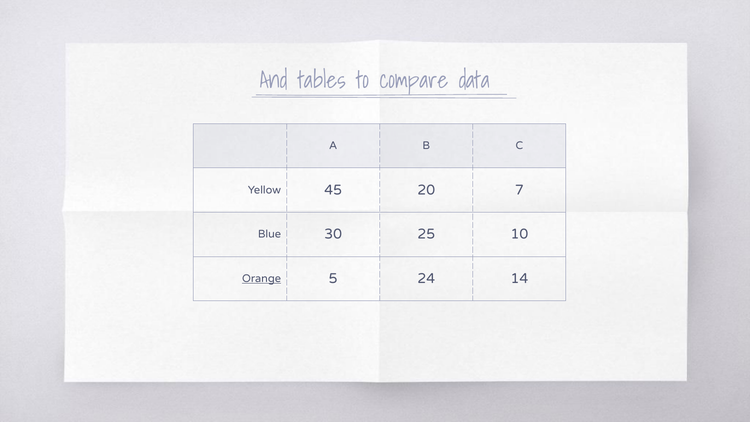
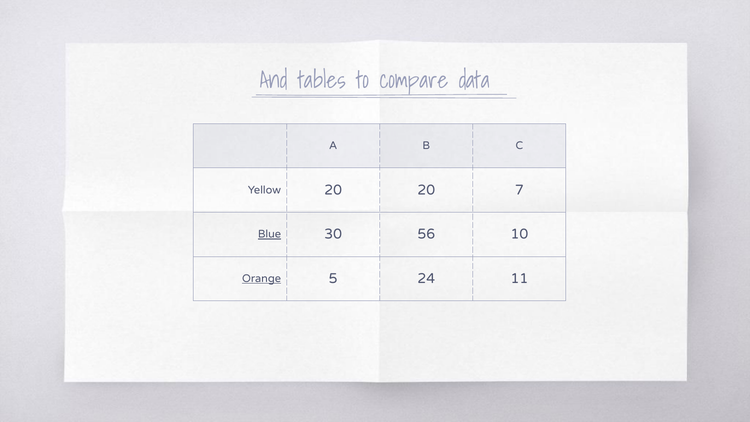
Yellow 45: 45 -> 20 (333, 190)
Blue underline: none -> present (269, 234)
25: 25 -> 56 (426, 234)
14: 14 -> 11 (519, 278)
